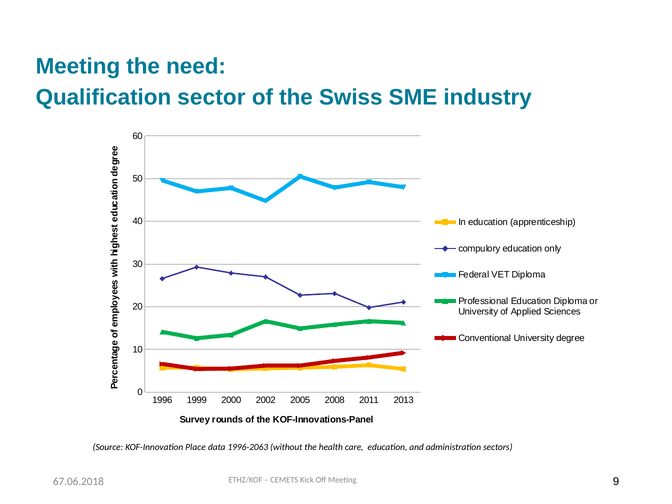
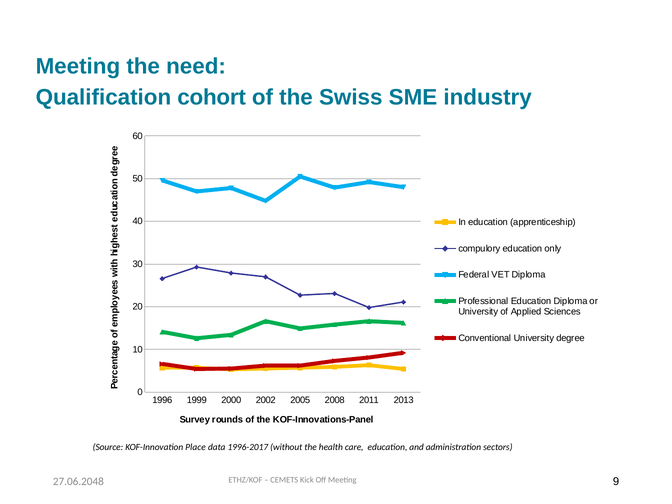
sector: sector -> cohort (212, 98)
1996-2063: 1996-2063 -> 1996-2017 (248, 447)
67.06.2018: 67.06.2018 -> 27.06.2048 (78, 481)
